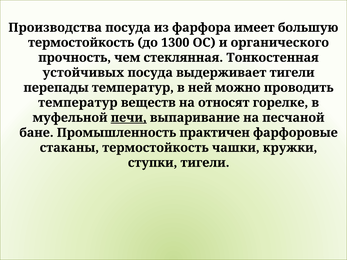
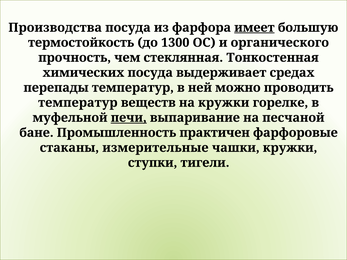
имеет underline: none -> present (254, 28)
устойчивых: устойчивых -> химических (83, 73)
выдерживает тигели: тигели -> средах (292, 73)
на относят: относят -> кружки (224, 103)
стаканы термостойкость: термостойкость -> измерительные (155, 148)
